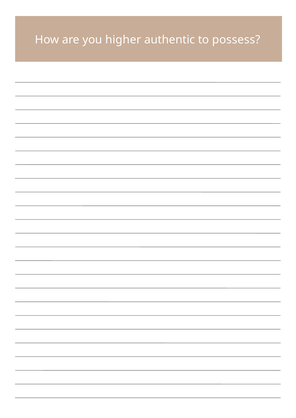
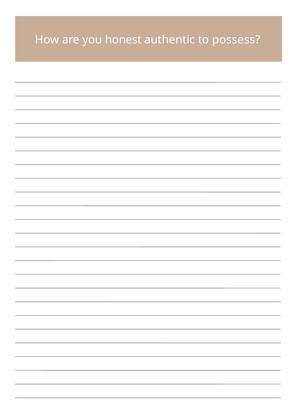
higher: higher -> honest (123, 40)
